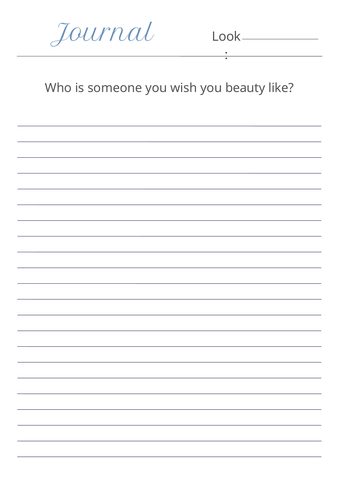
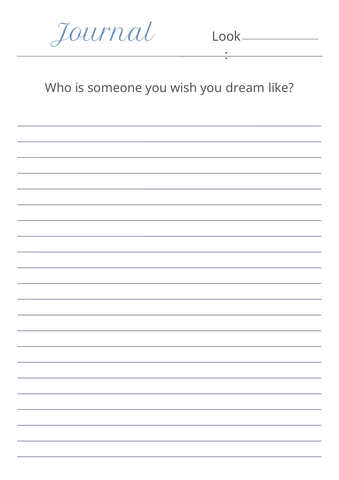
beauty: beauty -> dream (245, 88)
